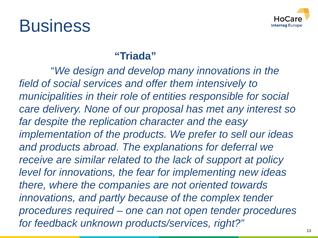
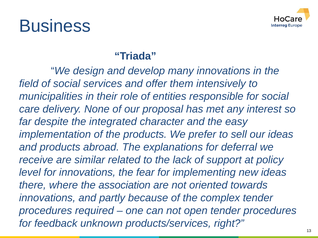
replication: replication -> integrated (113, 122)
companies: companies -> association (125, 186)
